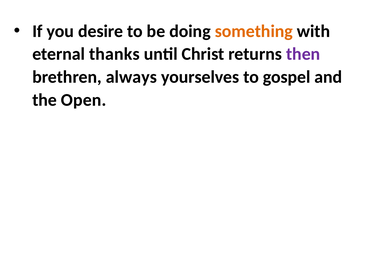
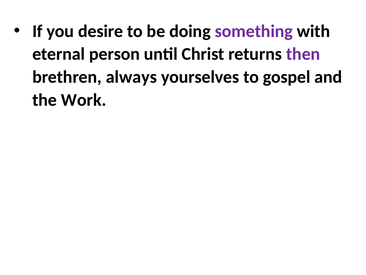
something colour: orange -> purple (254, 31)
thanks: thanks -> person (114, 54)
Open: Open -> Work (84, 100)
